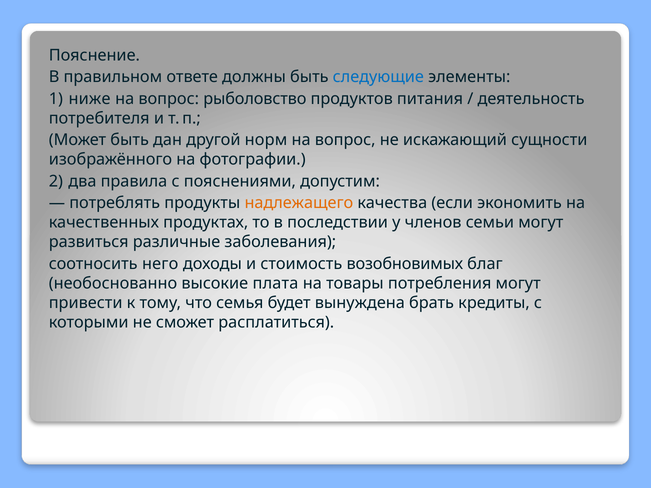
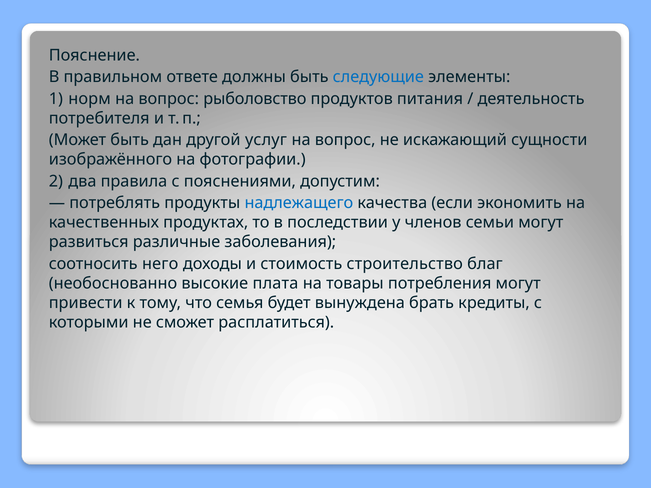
ниже: ниже -> норм (90, 99)
норм: норм -> услуг (266, 140)
надлежащего colour: orange -> blue (299, 203)
возобновимых: возобновимых -> строительство (405, 264)
